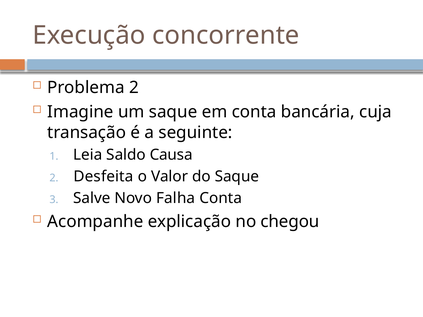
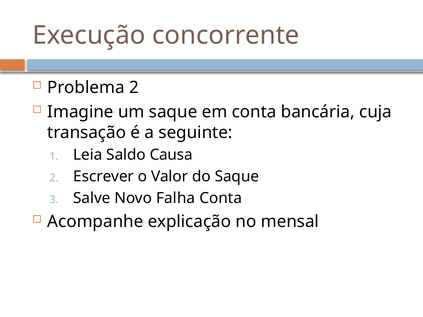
Desfeita: Desfeita -> Escrever (104, 177)
chegou: chegou -> mensal (290, 222)
